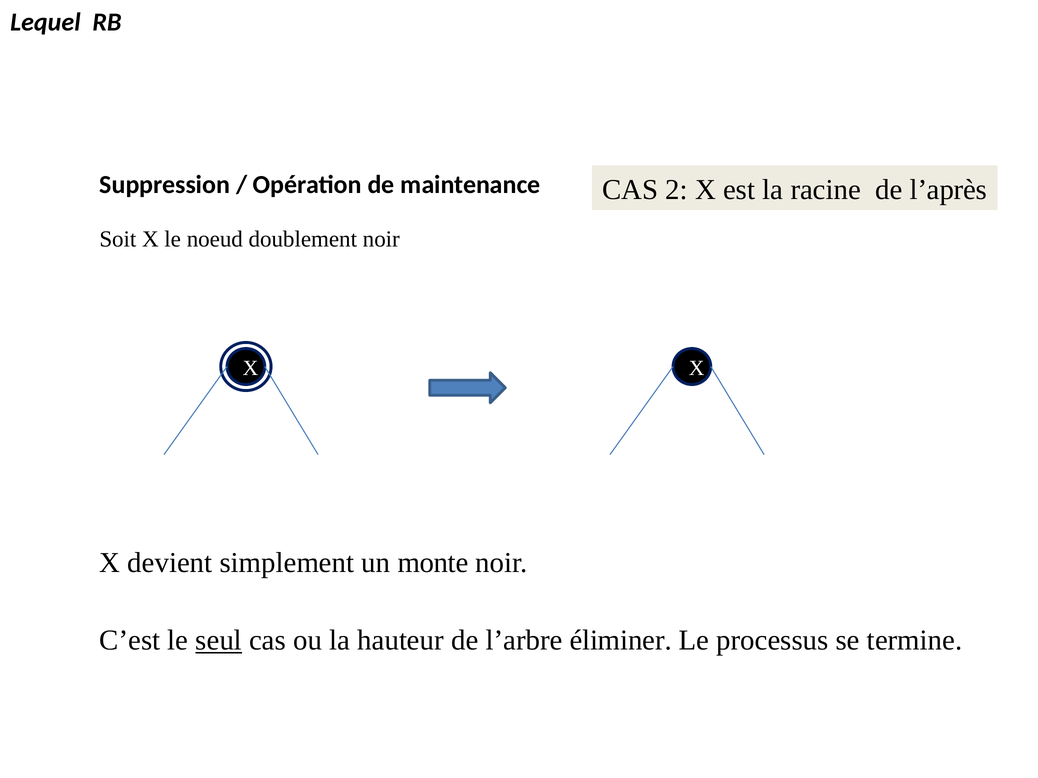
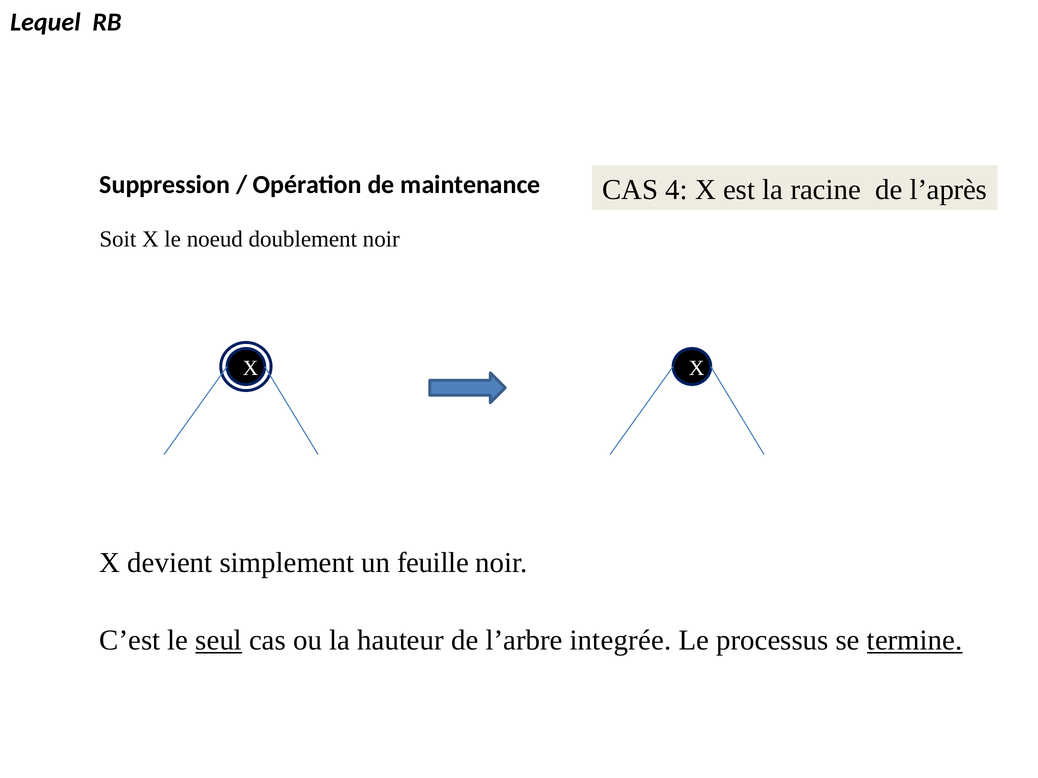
2: 2 -> 4 (677, 190)
monte: monte -> feuille (433, 563)
éliminer: éliminer -> integrée (620, 641)
termine underline: none -> present (915, 641)
